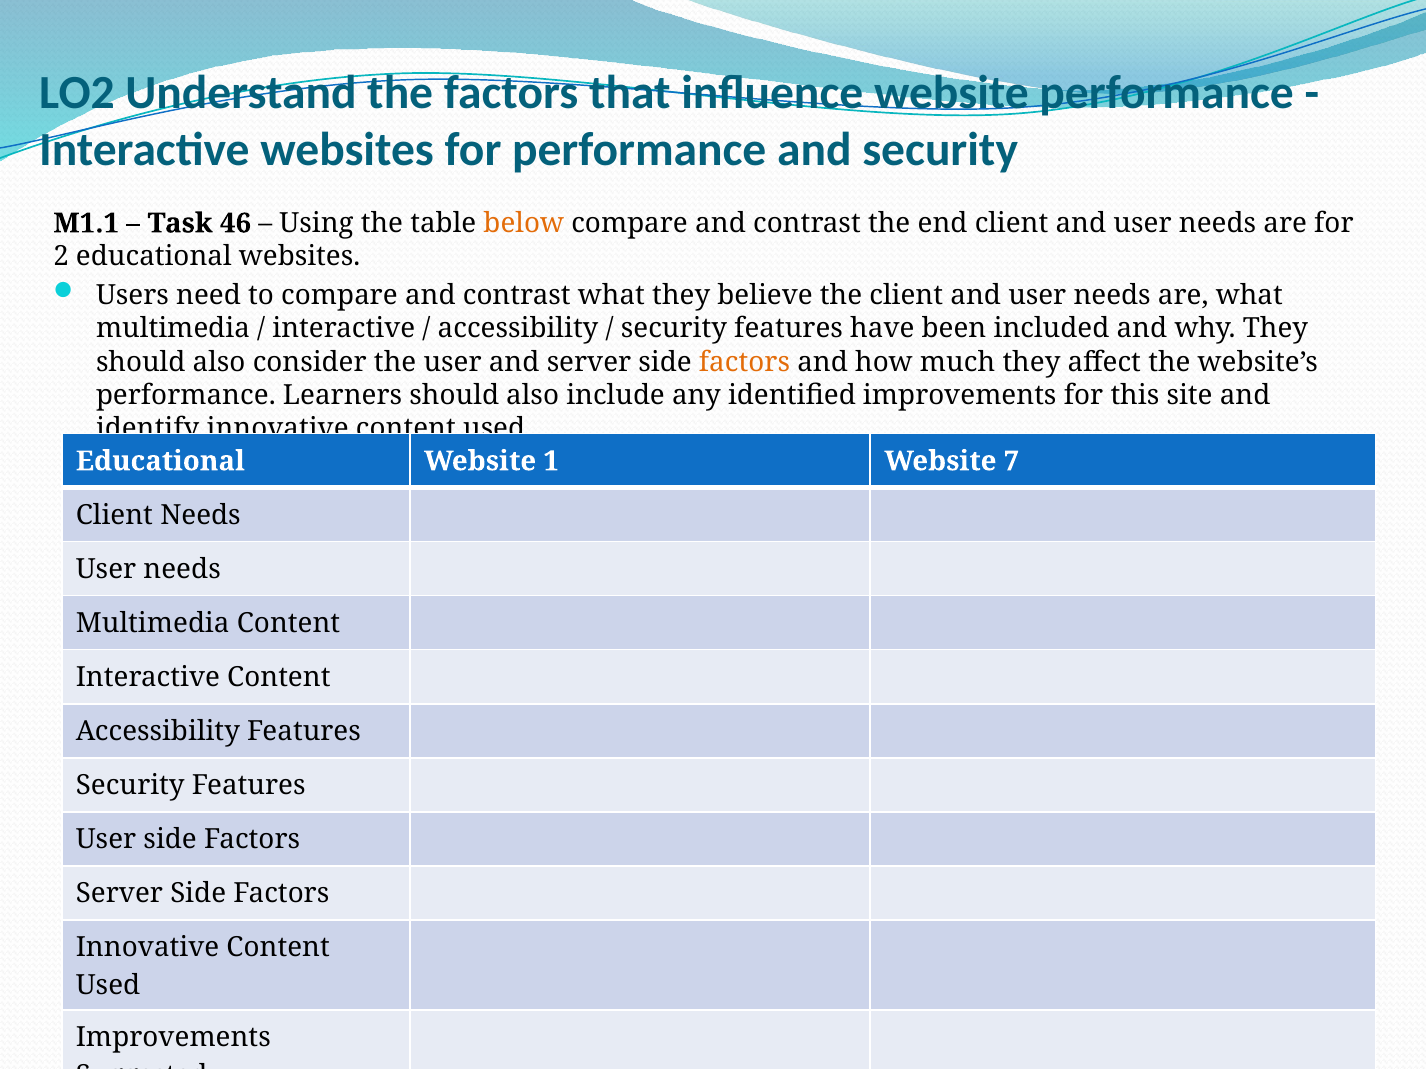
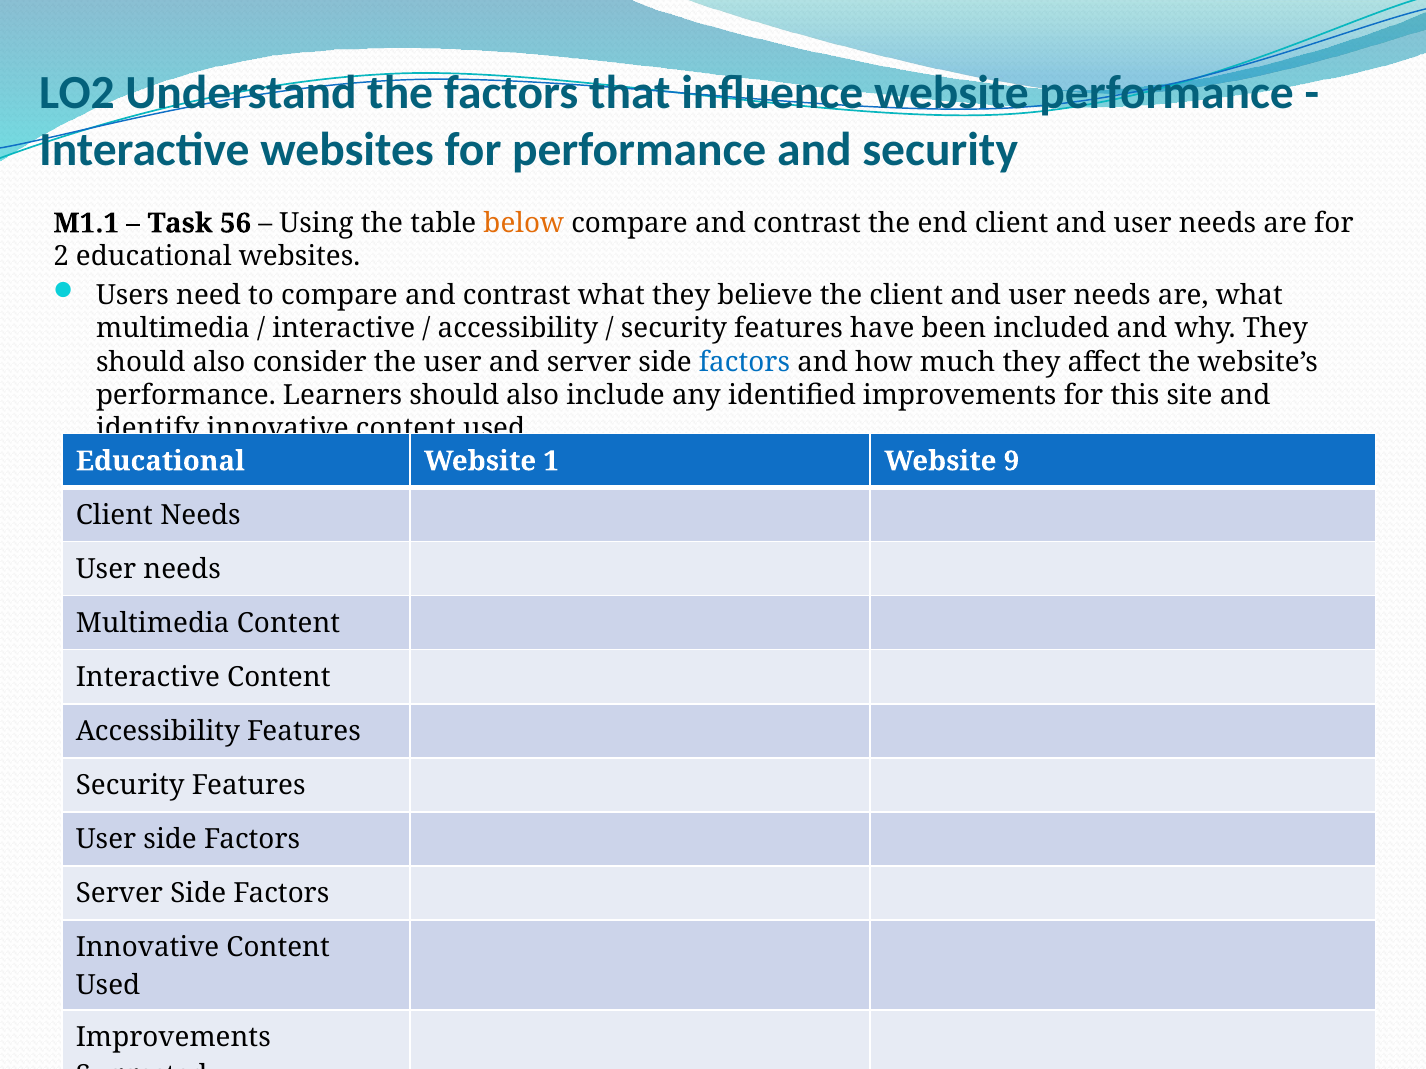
46: 46 -> 56 (236, 223)
factors colour: orange -> blue (745, 362)
7: 7 -> 9 (1011, 461)
